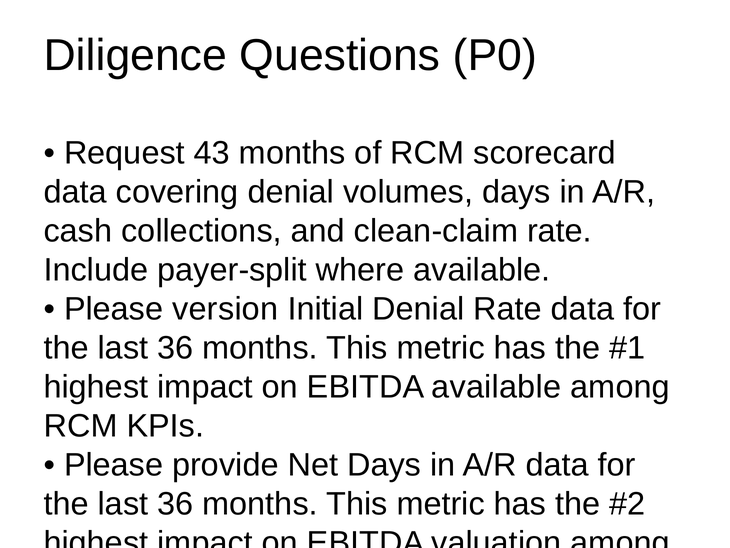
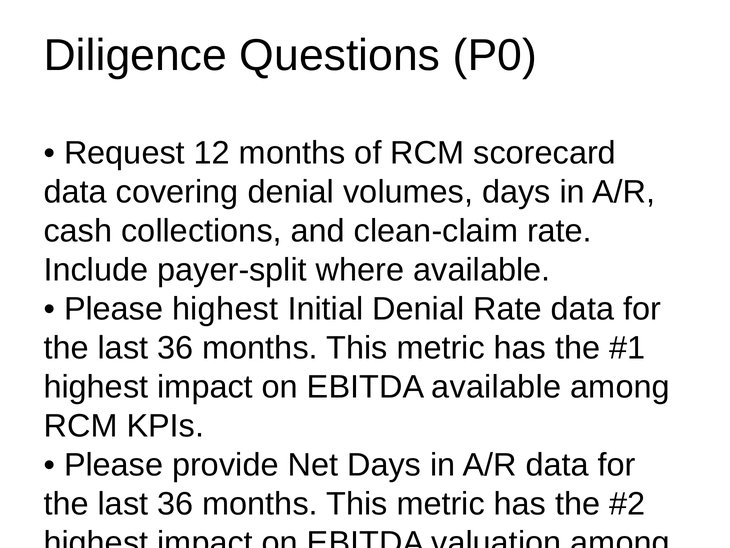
43: 43 -> 12 (212, 153)
Please version: version -> highest (225, 309)
